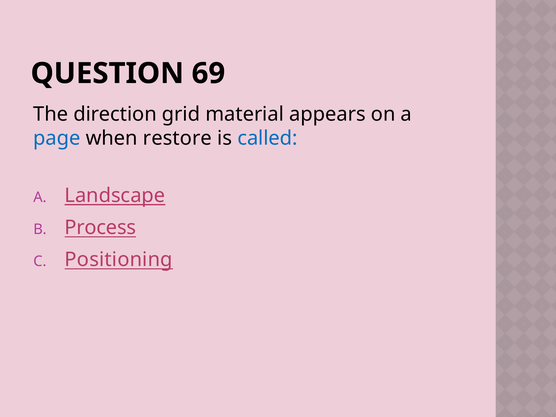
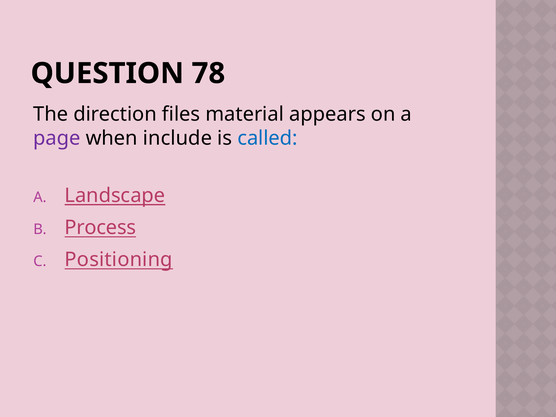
69: 69 -> 78 (208, 73)
grid: grid -> files (181, 114)
page colour: blue -> purple (57, 138)
restore: restore -> include (178, 138)
